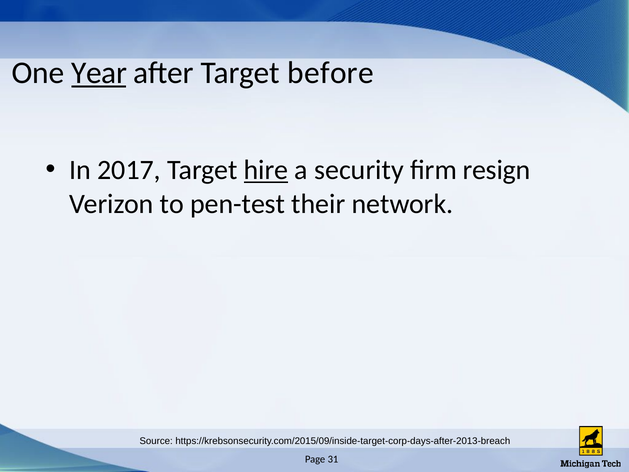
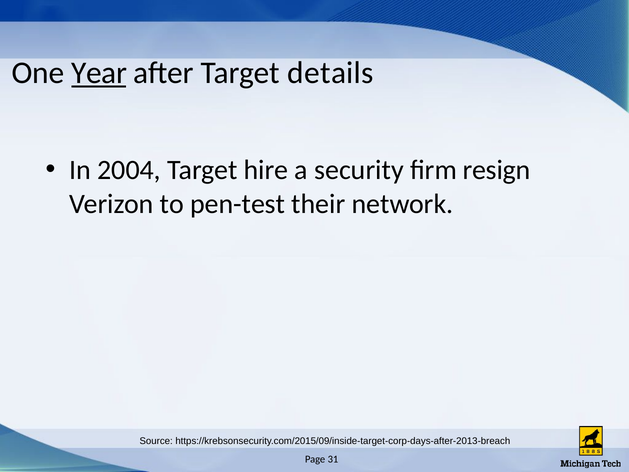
before: before -> details (331, 73)
2017: 2017 -> 2004 (129, 170)
hire underline: present -> none (266, 170)
